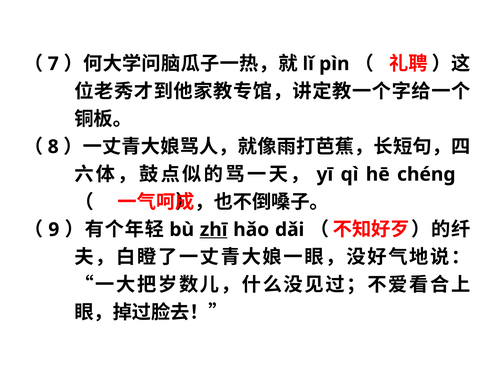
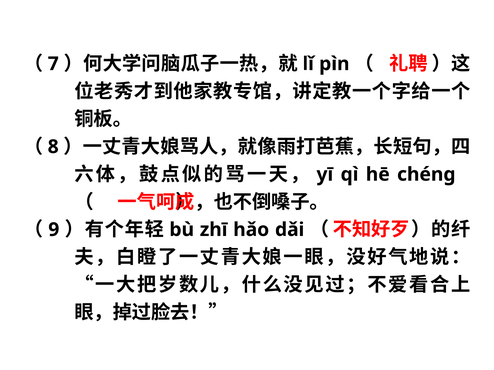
zhī underline: present -> none (214, 230)
